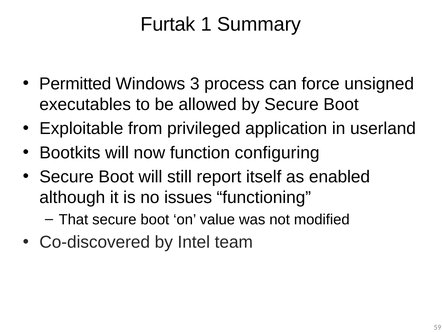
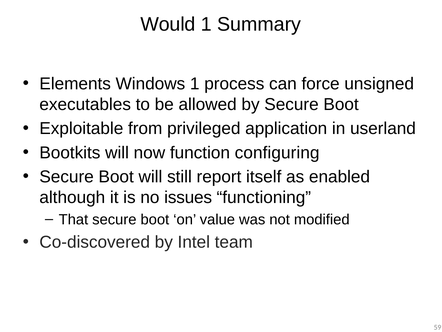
Furtak: Furtak -> Would (168, 24)
Permitted: Permitted -> Elements (75, 84)
Windows 3: 3 -> 1 (195, 84)
